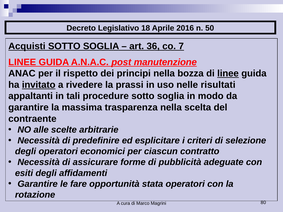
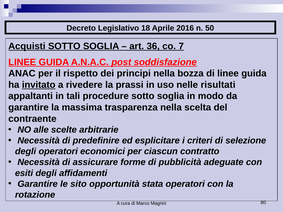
manutenzione: manutenzione -> soddisfazione (165, 62)
linee underline: present -> none (228, 74)
fare: fare -> sito (78, 184)
